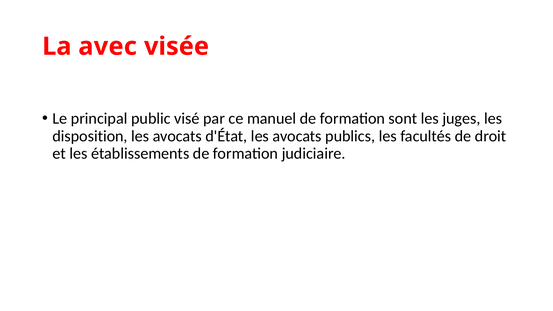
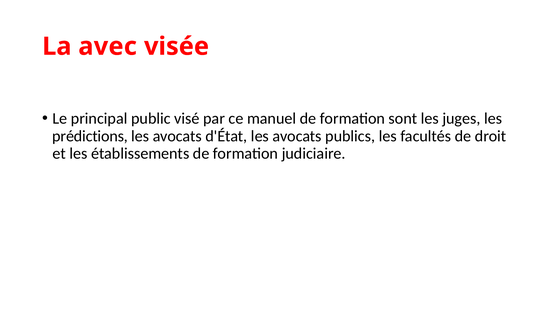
disposition: disposition -> prédictions (90, 136)
